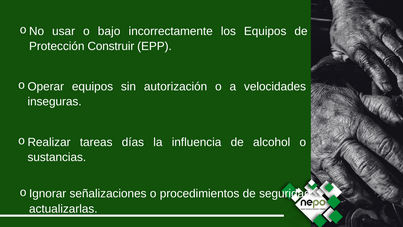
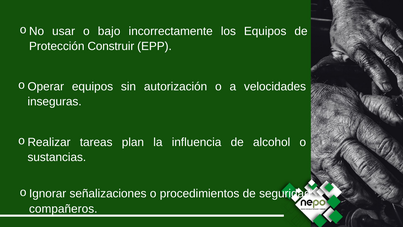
días: días -> plan (133, 142)
actualizarlas: actualizarlas -> compañeros (63, 209)
